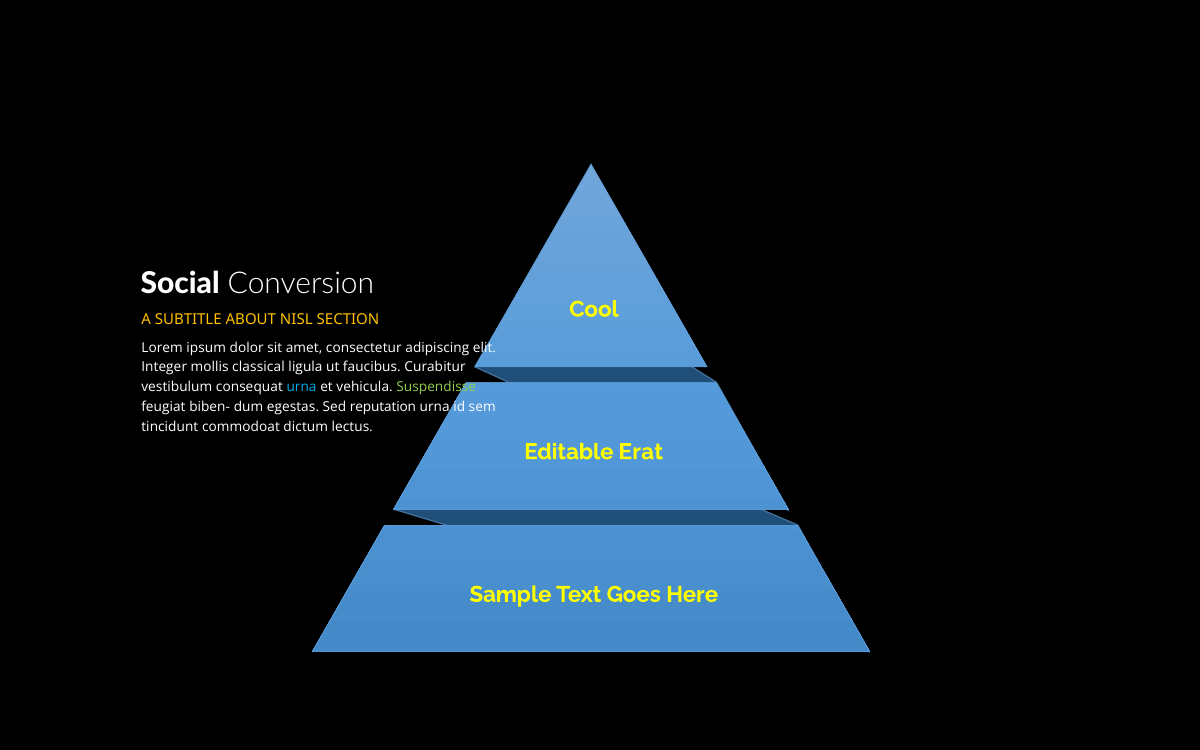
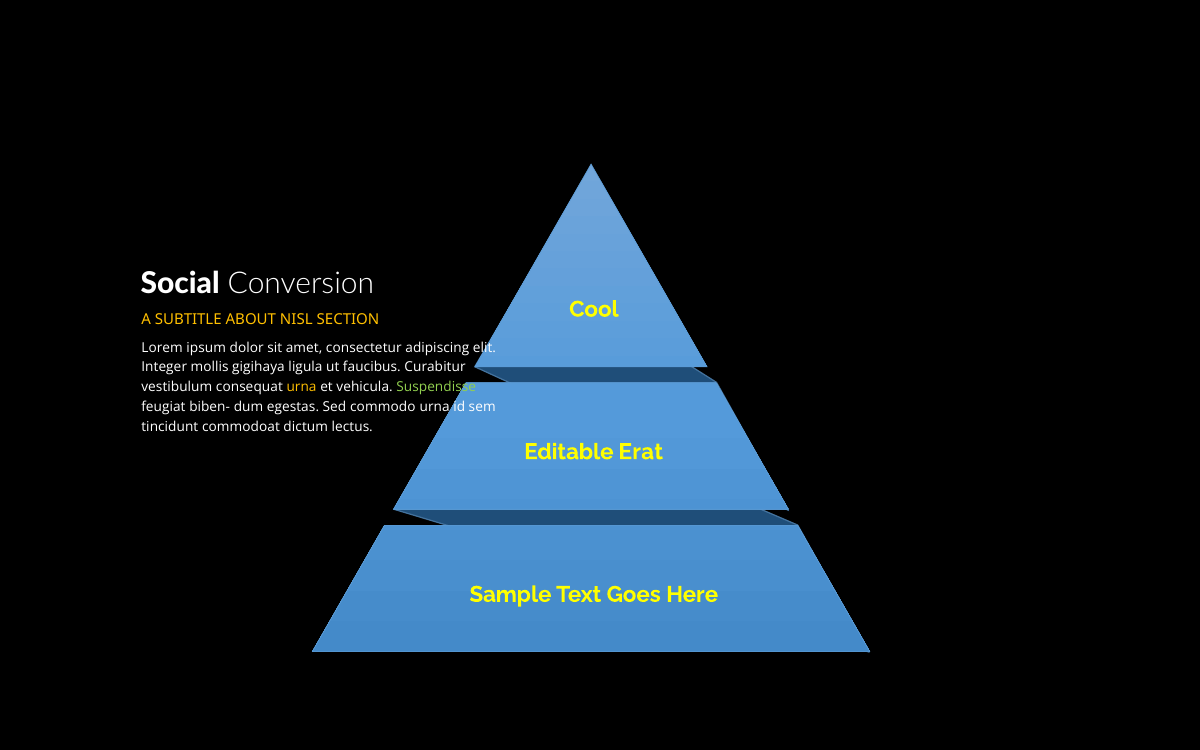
classical: classical -> gigihaya (259, 367)
urna colour: light blue -> yellow (302, 387)
reputation: reputation -> commodo (383, 407)
